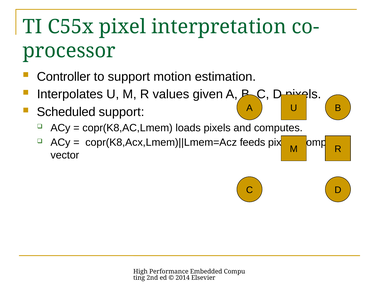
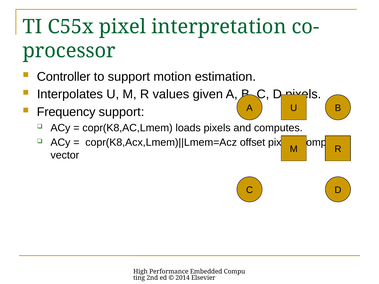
Scheduled: Scheduled -> Frequency (66, 112)
feeds: feeds -> offset (253, 143)
